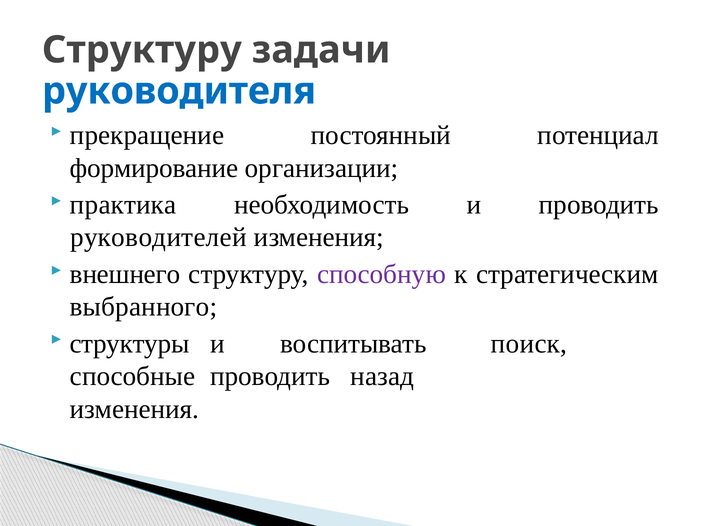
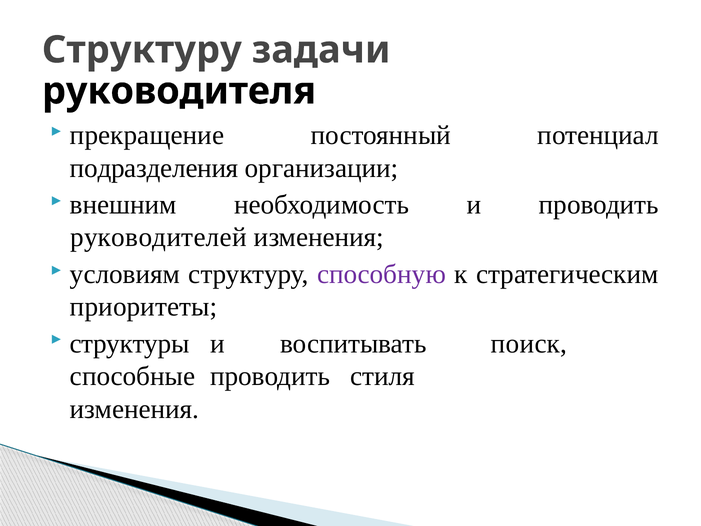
руководителя colour: blue -> black (179, 91)
формирование: формирование -> подразделения (154, 168)
практика: практика -> внешним (123, 205)
внешнего: внешнего -> условиям (125, 274)
выбранного: выбранного -> приоритеты (144, 307)
назад: назад -> стиля (382, 376)
